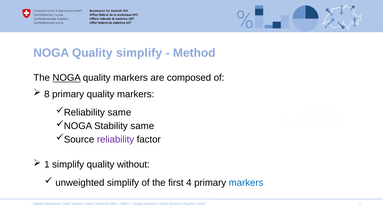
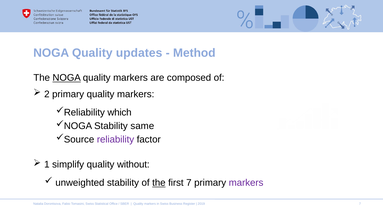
Quality simplify: simplify -> updates (139, 53)
8: 8 -> 2 (47, 94)
same: same -> which (120, 112)
unweighted simplify: simplify -> stability (123, 182)
the underline: none -> present (159, 182)
first 4: 4 -> 7 (189, 182)
markers colour: blue -> purple (246, 182)
